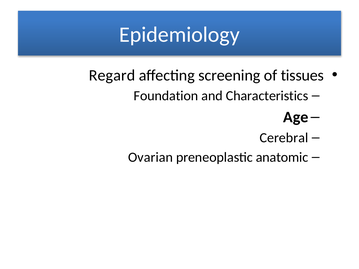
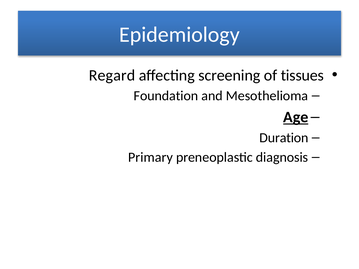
Characteristics: Characteristics -> Mesothelioma (267, 96)
Age underline: none -> present (296, 117)
Cerebral: Cerebral -> Duration (284, 138)
Ovarian: Ovarian -> Primary (150, 157)
anatomic: anatomic -> diagnosis (282, 157)
